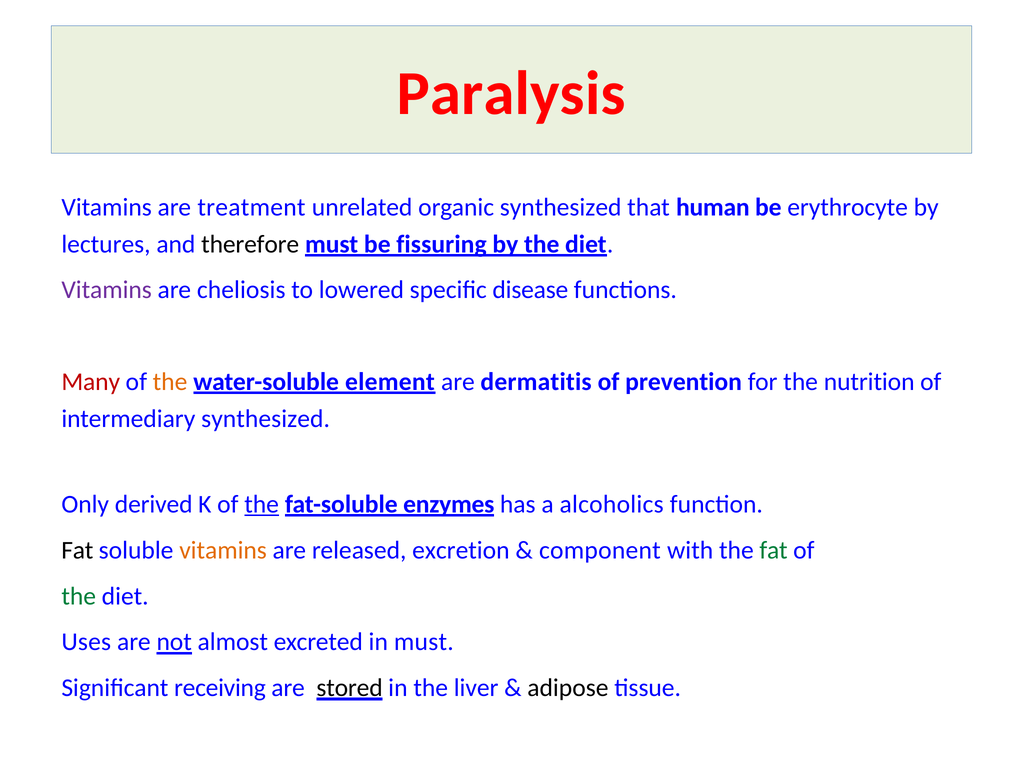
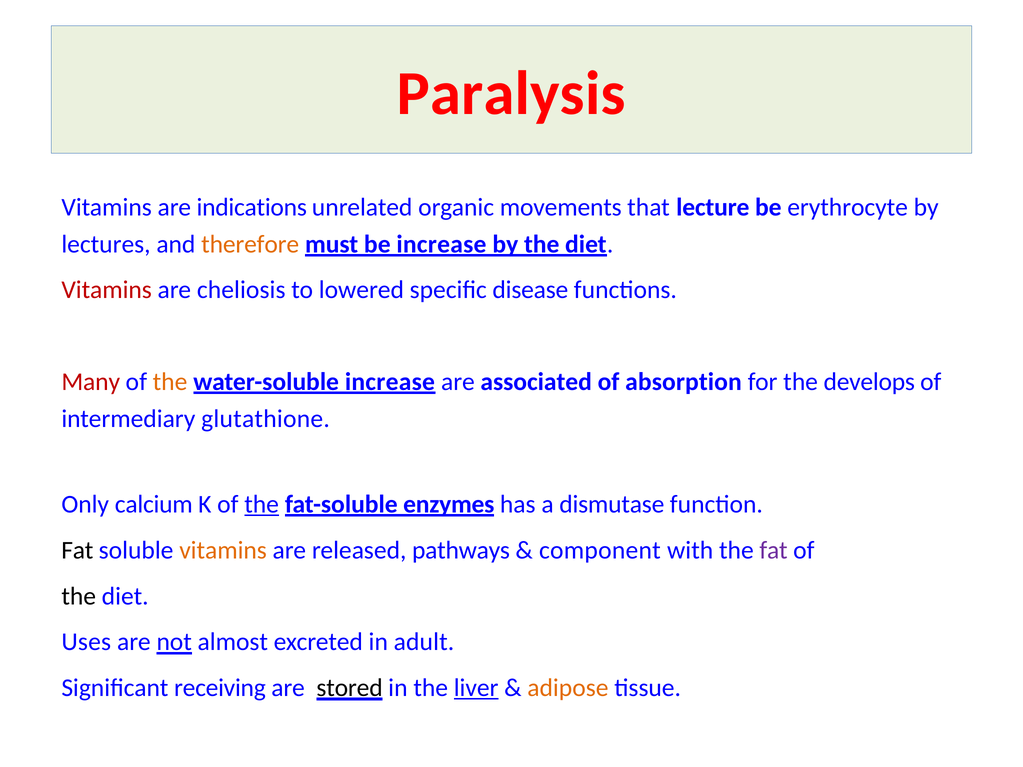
treatment: treatment -> indications (252, 207)
organic synthesized: synthesized -> movements (561, 207)
human: human -> lecture (713, 207)
therefore colour: black -> orange (250, 244)
be fissuring: fissuring -> increase (441, 244)
Vitamins colour: purple -> red (107, 290)
water-soluble element: element -> increase (390, 382)
dermatitis: dermatitis -> associated (536, 382)
prevention: prevention -> absorption (683, 382)
nutrition: nutrition -> develops (869, 382)
intermediary synthesized: synthesized -> glutathione (266, 419)
derived: derived -> calcium (154, 504)
alcoholics: alcoholics -> dismutase (612, 504)
excretion: excretion -> pathways (461, 550)
fat colour: green -> purple (773, 550)
the colour: green -> black (79, 596)
in must: must -> adult (424, 642)
liver underline: none -> present (476, 688)
adipose colour: black -> orange (568, 688)
